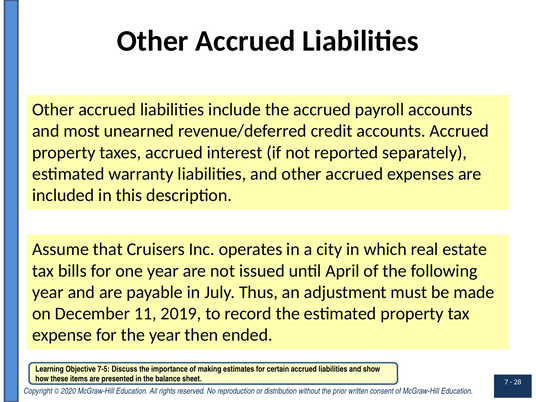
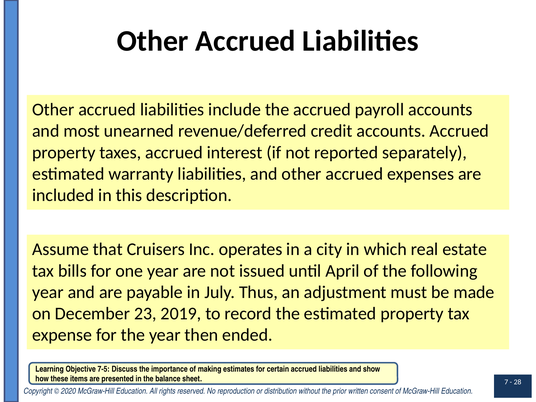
11: 11 -> 23 (145, 314)
